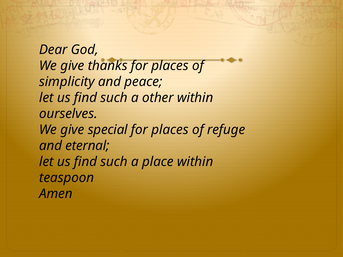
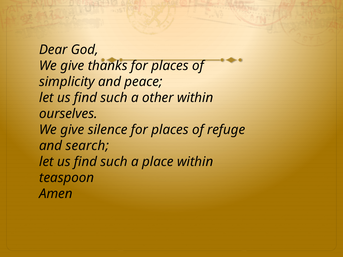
special: special -> silence (108, 130)
eternal: eternal -> search (87, 146)
